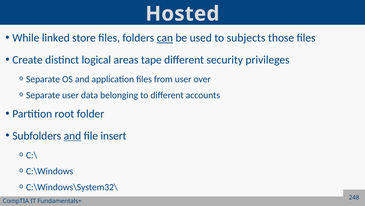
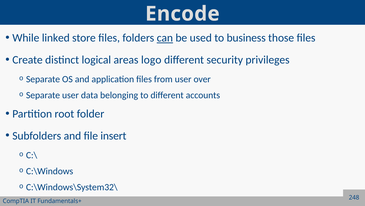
Hosted: Hosted -> Encode (182, 14)
subjects: subjects -> business (246, 38)
tape: tape -> logo (151, 60)
and underline: present -> none (72, 135)
